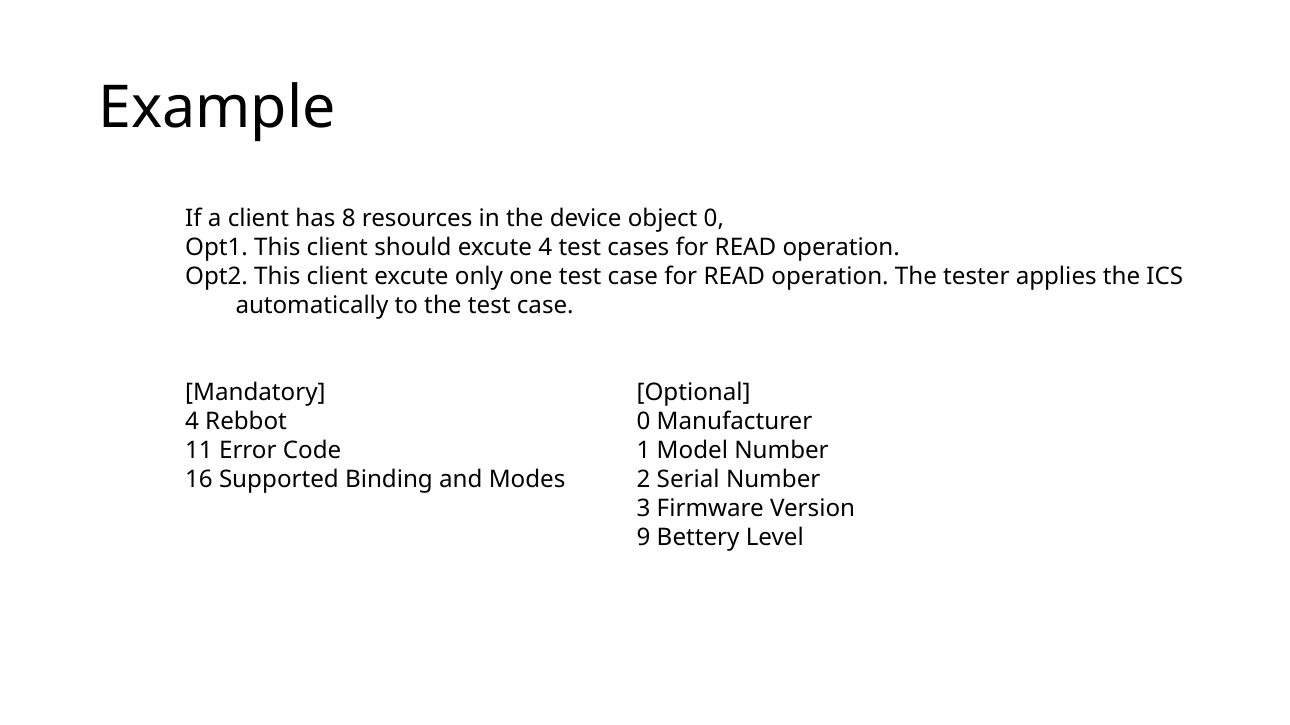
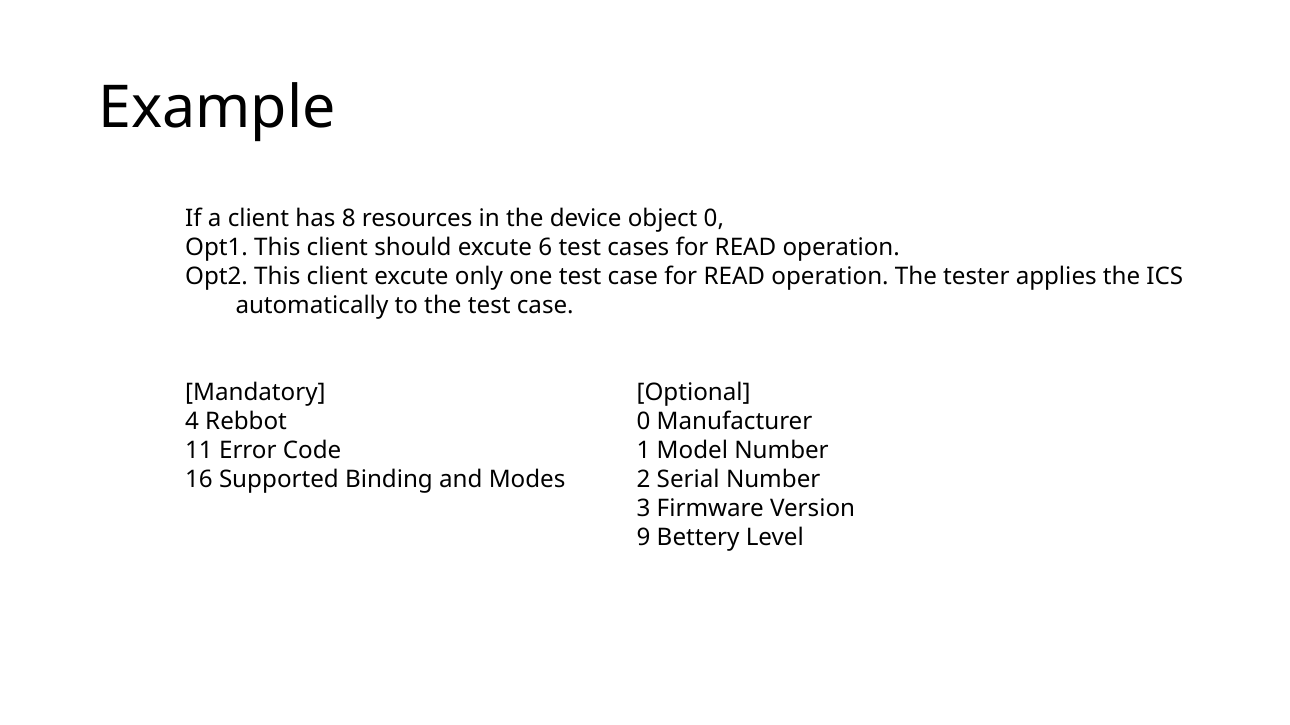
excute 4: 4 -> 6 (545, 248)
